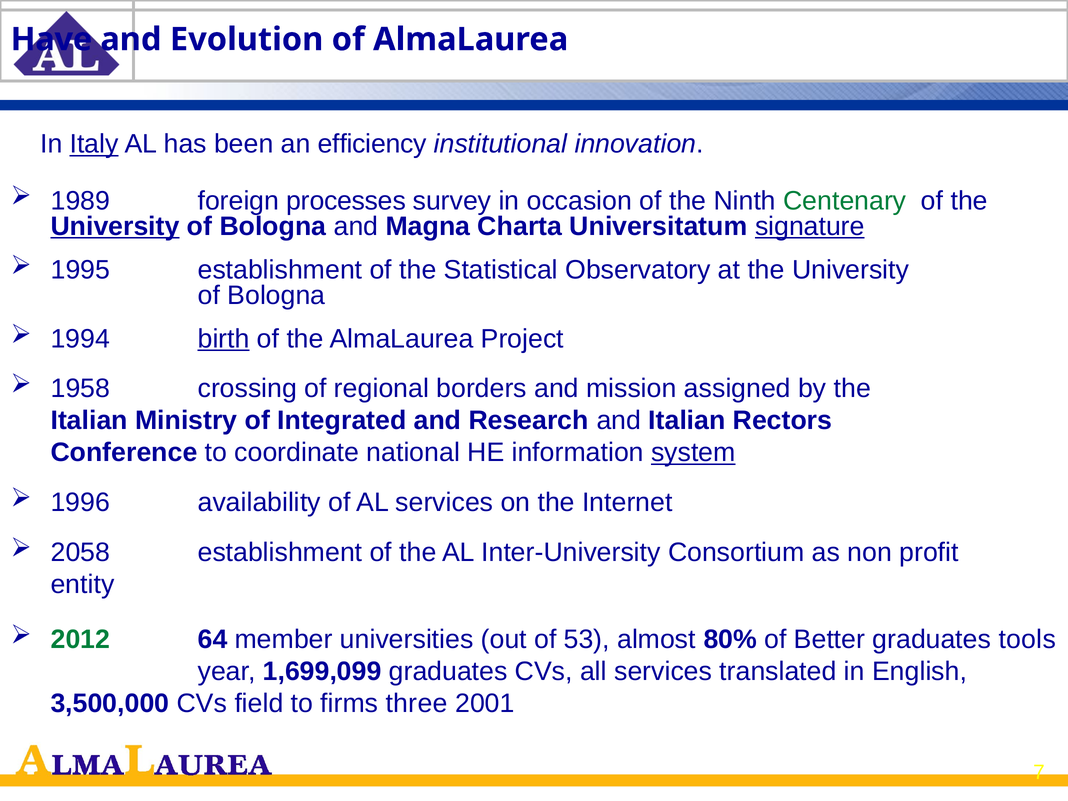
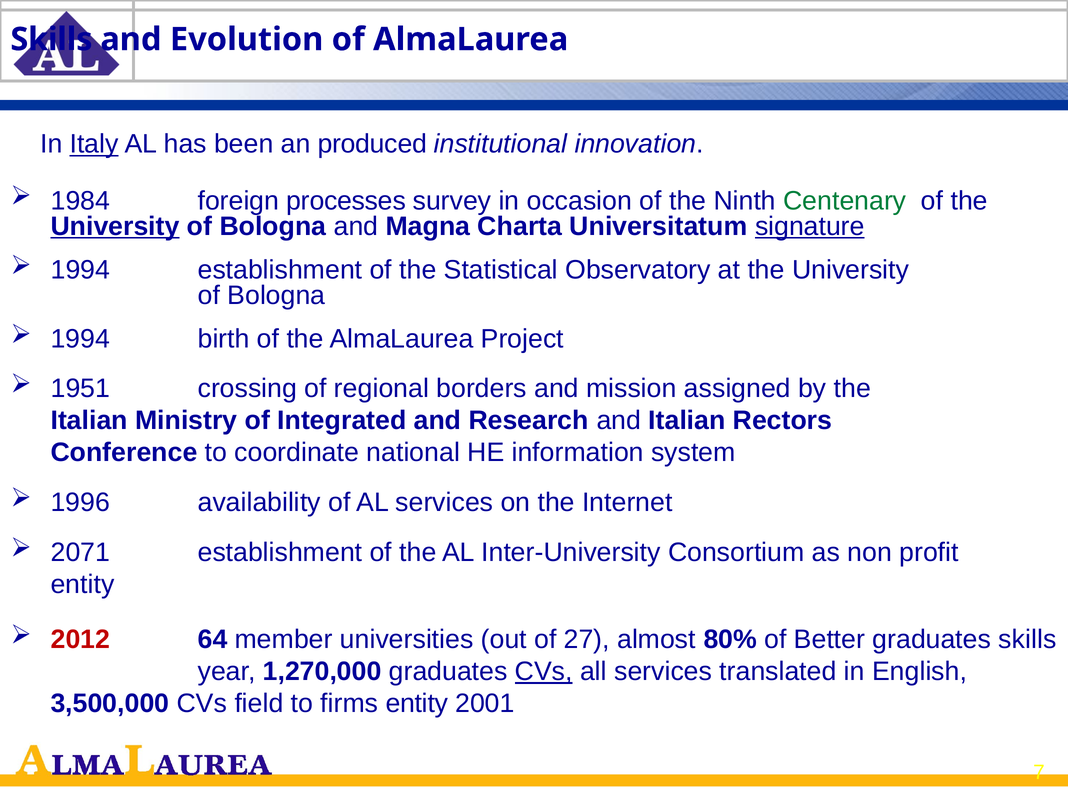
Have: Have -> Skills (51, 39)
efficiency: efficiency -> produced (372, 144)
1989: 1989 -> 1984 (80, 201)
1995: 1995 -> 1994 (80, 270)
birth underline: present -> none (224, 339)
1958: 1958 -> 1951 (80, 389)
system underline: present -> none (693, 453)
2058: 2058 -> 2071 (80, 552)
2012 colour: green -> red (80, 639)
53: 53 -> 27 (587, 639)
graduates tools: tools -> skills (1027, 639)
1,699,099: 1,699,099 -> 1,270,000 (322, 672)
CVs underline: none -> present (544, 672)
firms three: three -> entity (417, 704)
